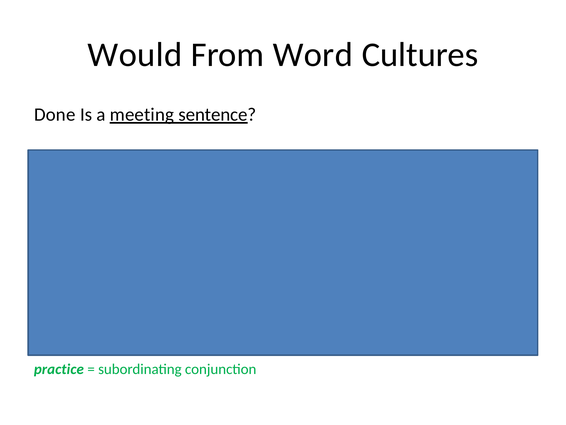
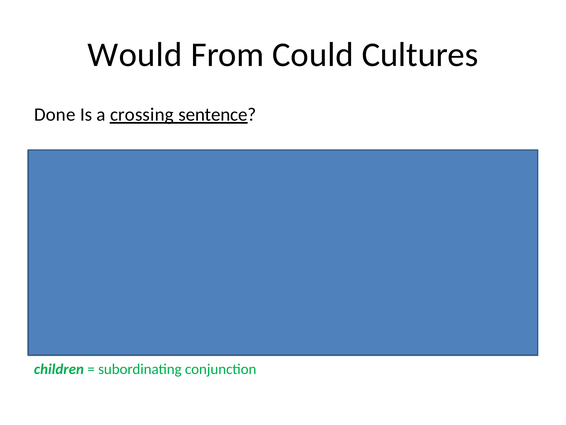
Word: Word -> Could (313, 55)
meeting: meeting -> crossing (142, 115)
practice: practice -> children (59, 369)
